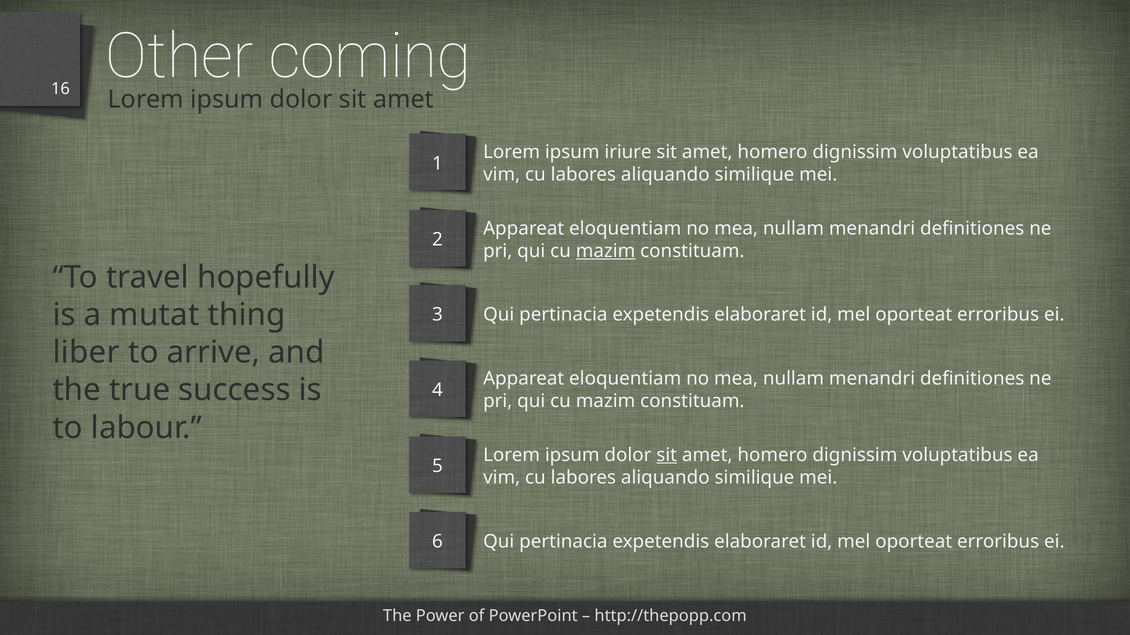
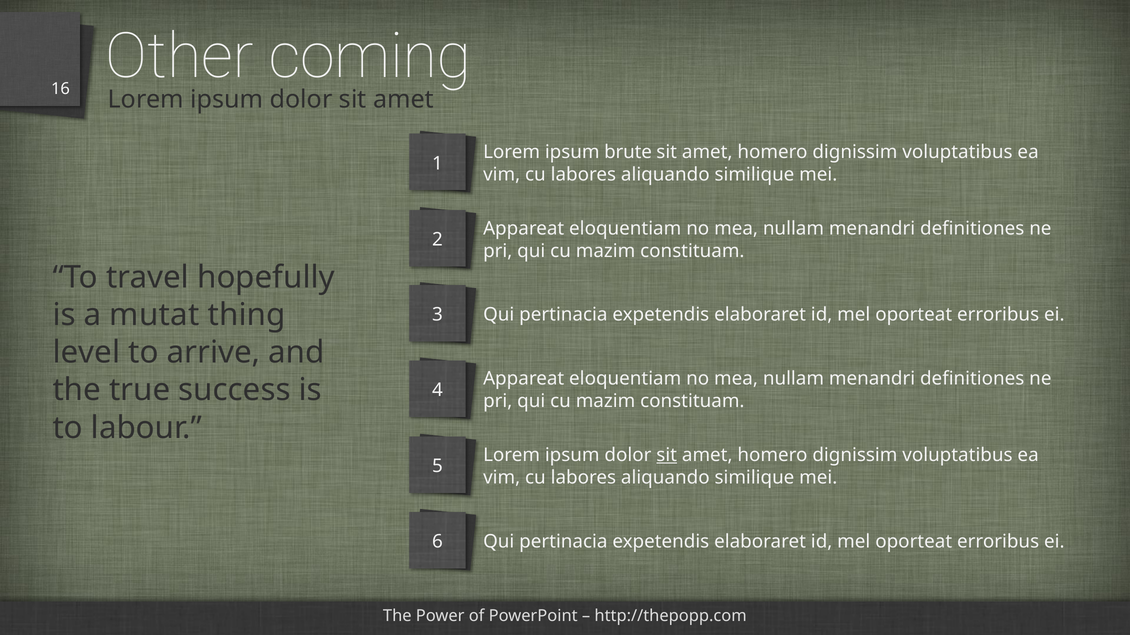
iriure: iriure -> brute (628, 152)
mazim underline: present -> none (606, 251)
liber: liber -> level (86, 353)
